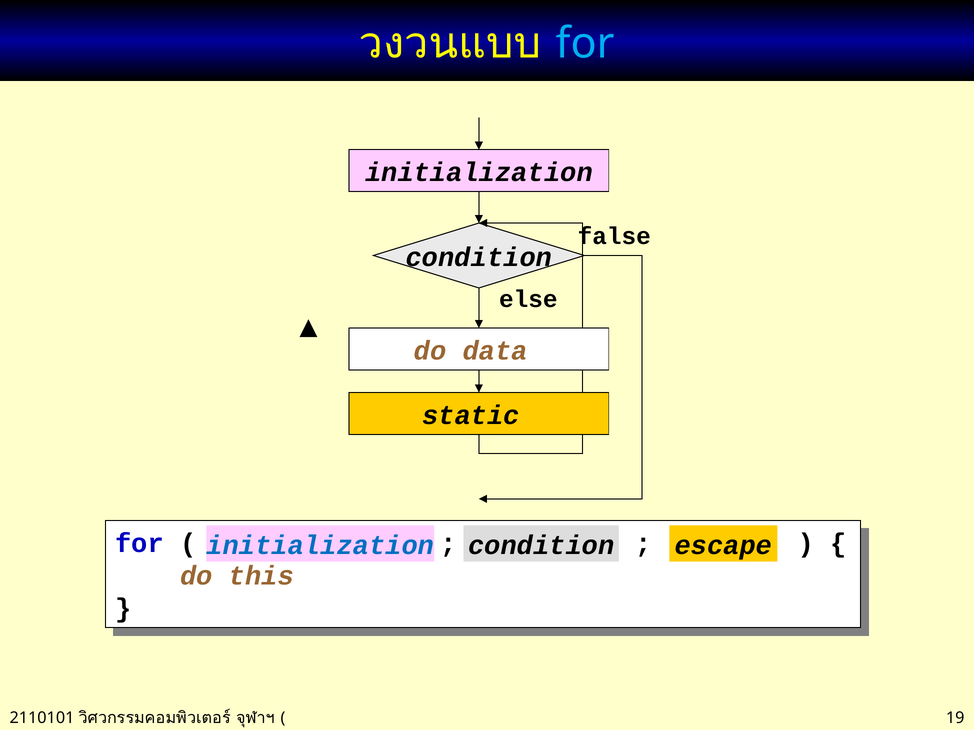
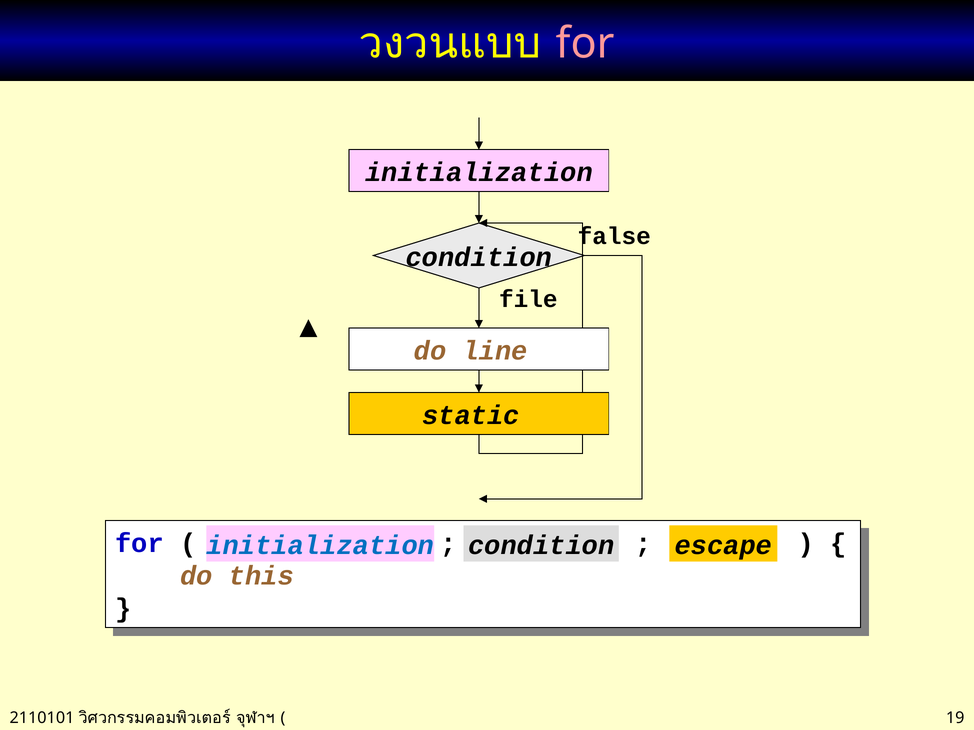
for colour: light blue -> pink (585, 44)
else: else -> file (528, 299)
data: data -> line (495, 351)
